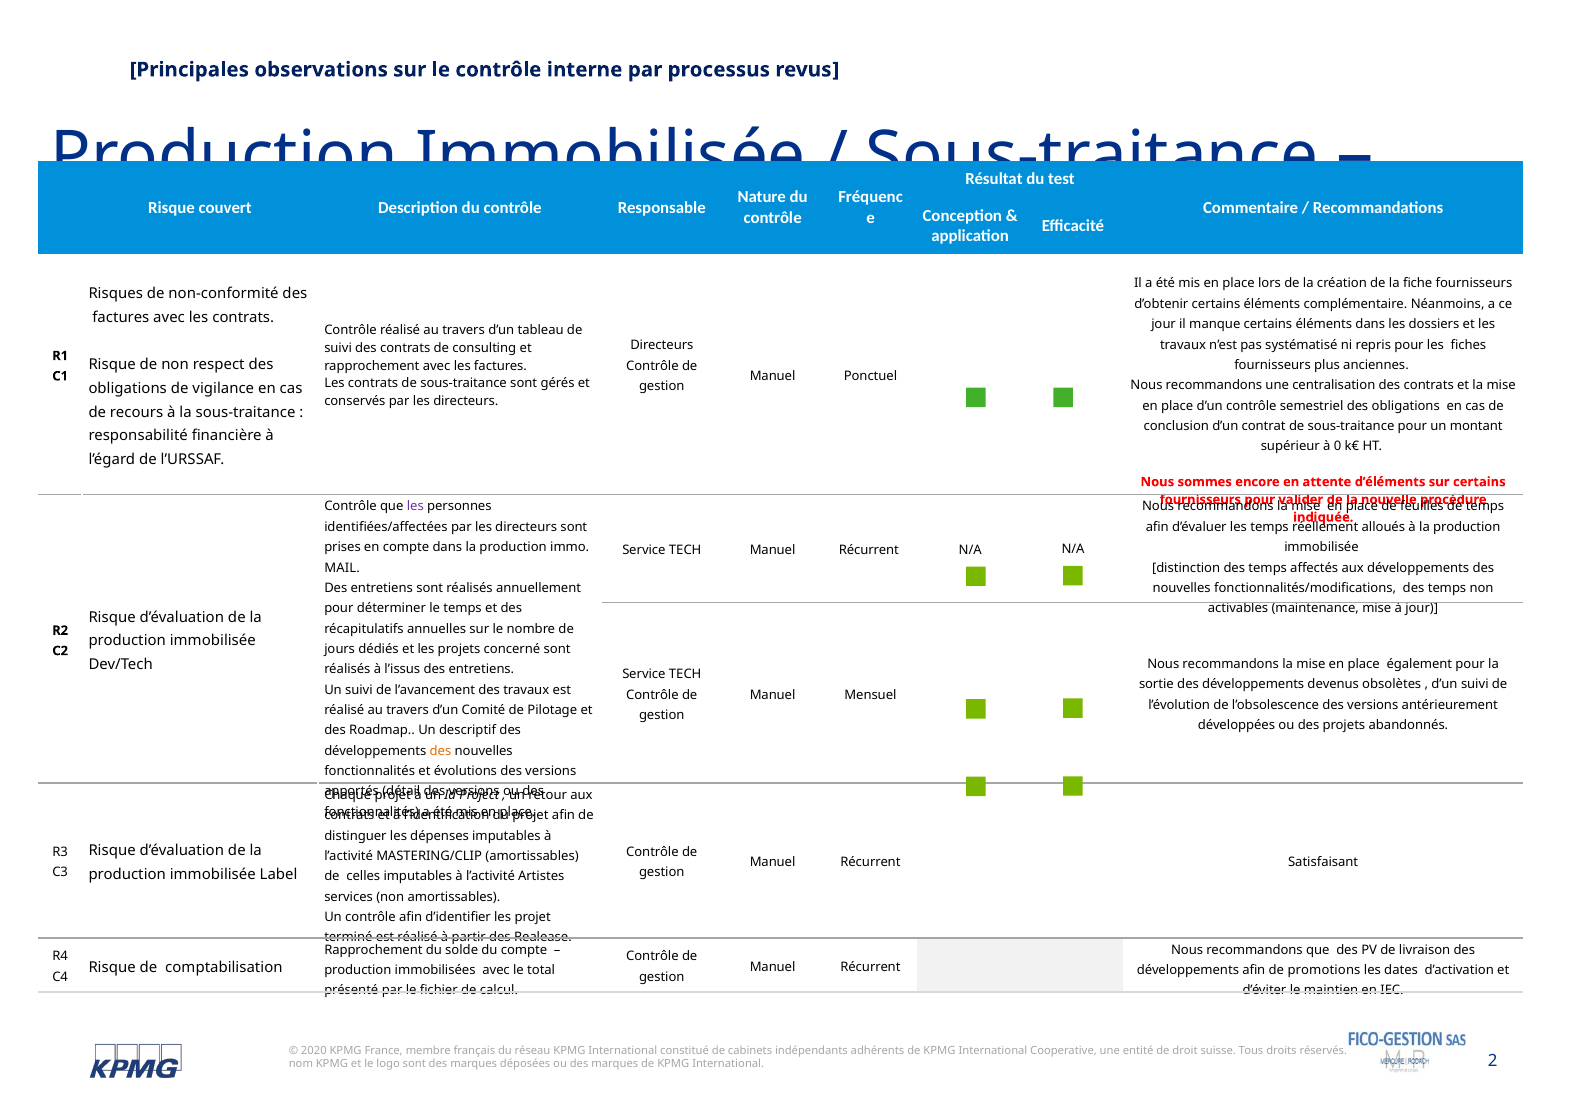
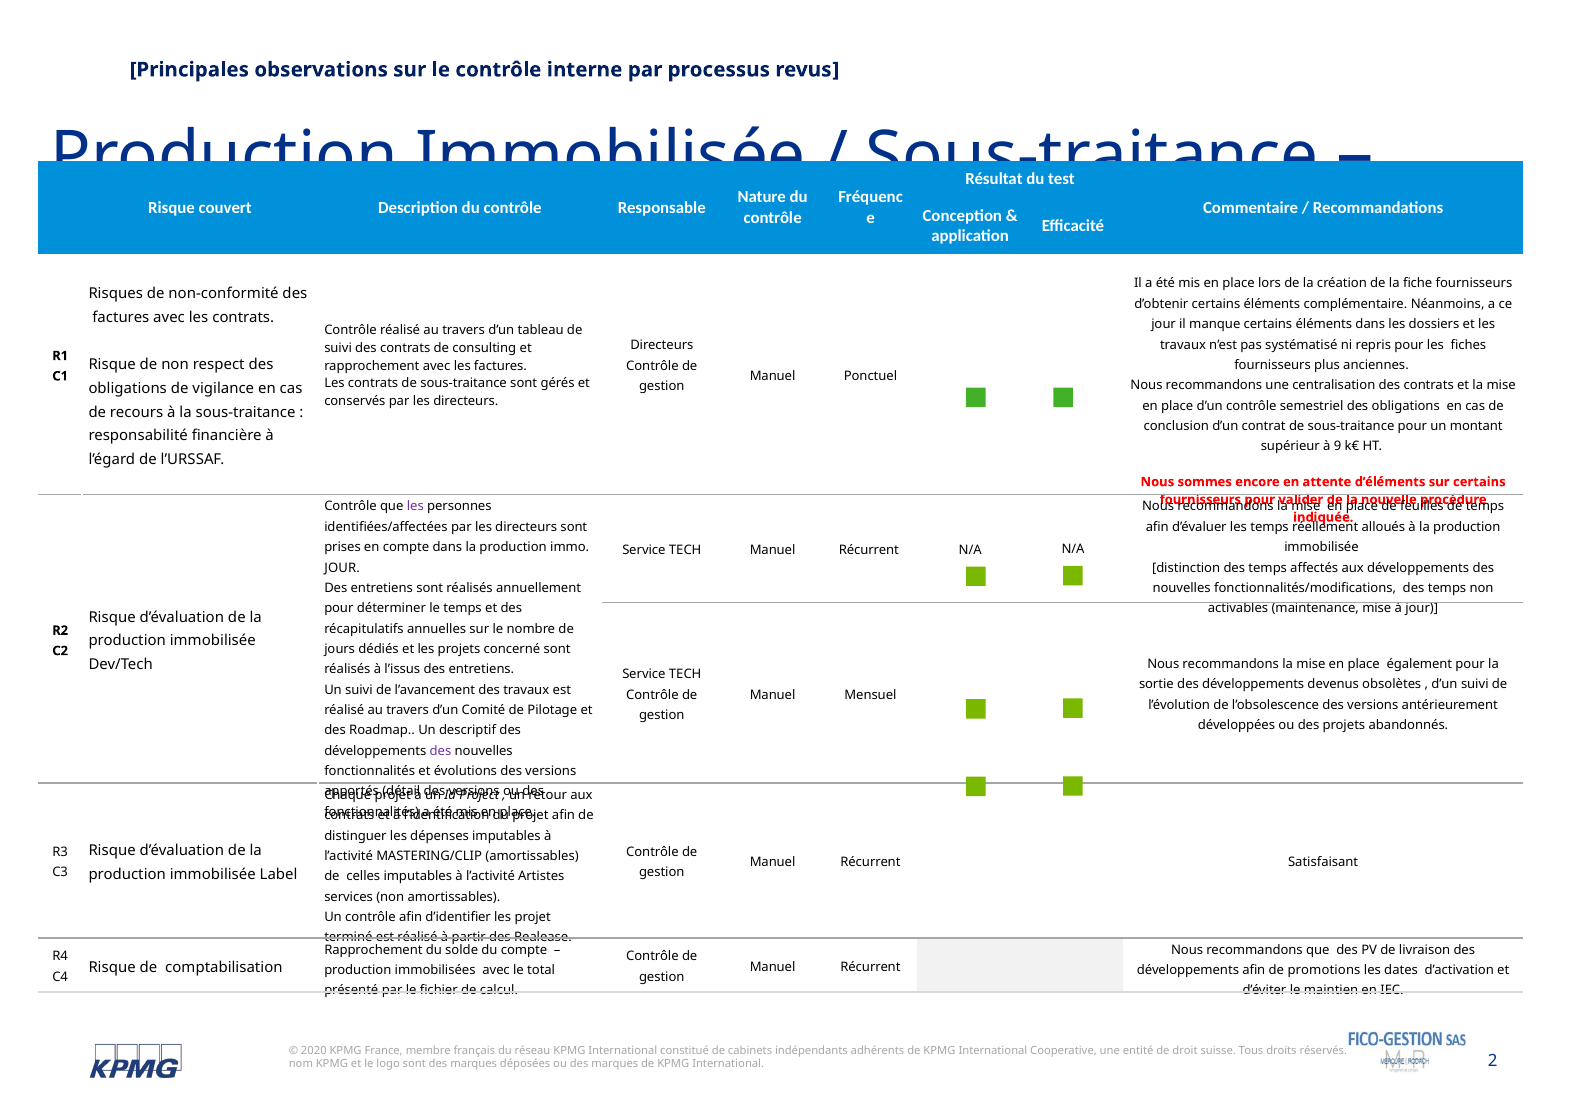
0: 0 -> 9 (1338, 446)
MAIL: MAIL -> JOUR (342, 568)
des colour: orange -> purple (441, 751)
